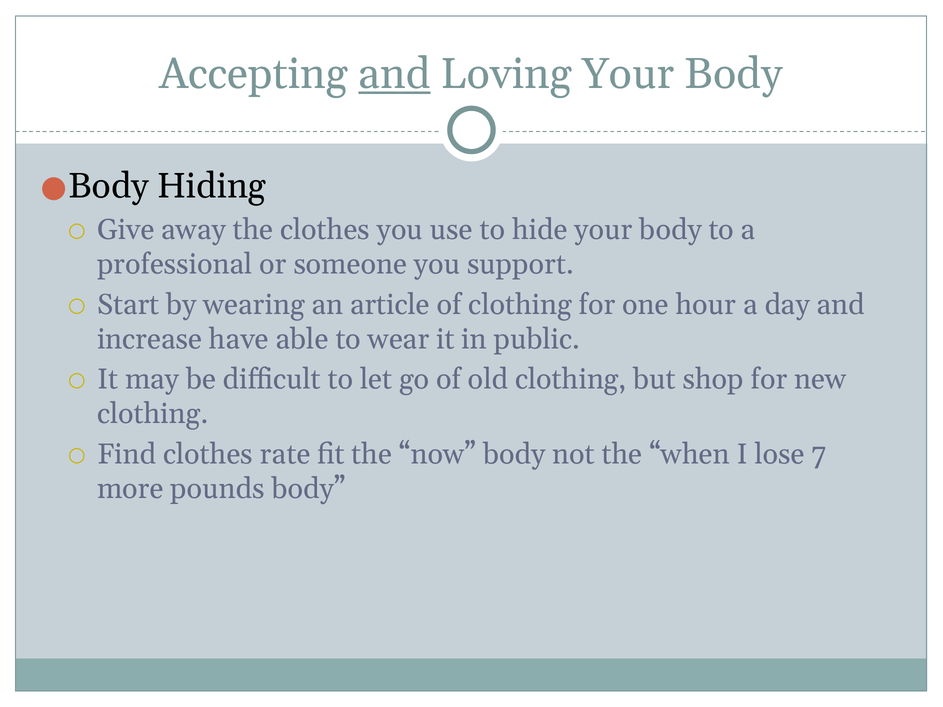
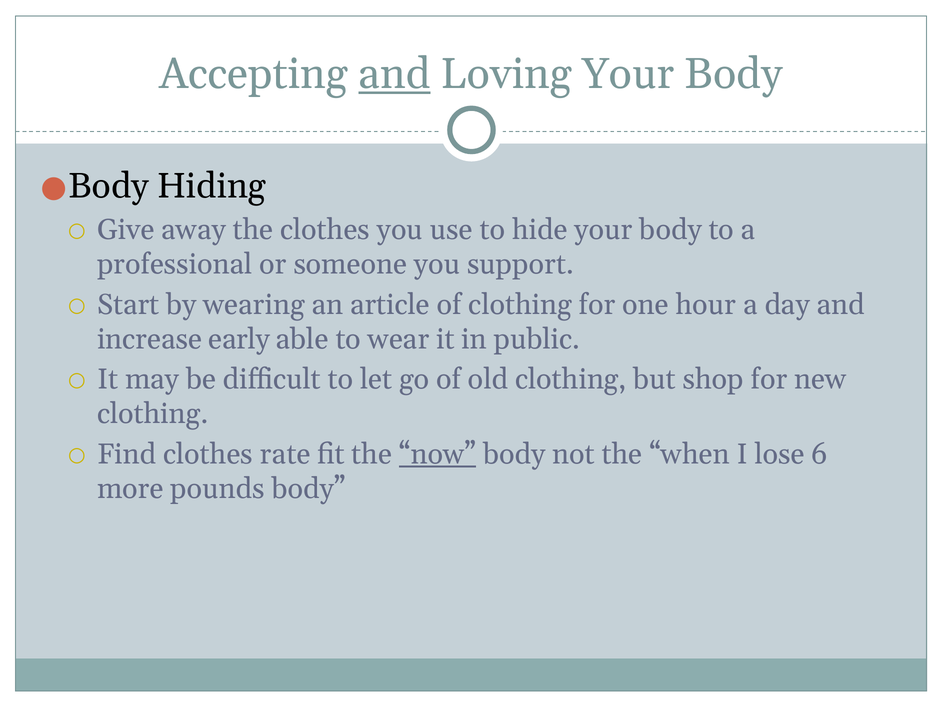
have: have -> early (239, 339)
now underline: none -> present (437, 454)
7: 7 -> 6 (820, 454)
